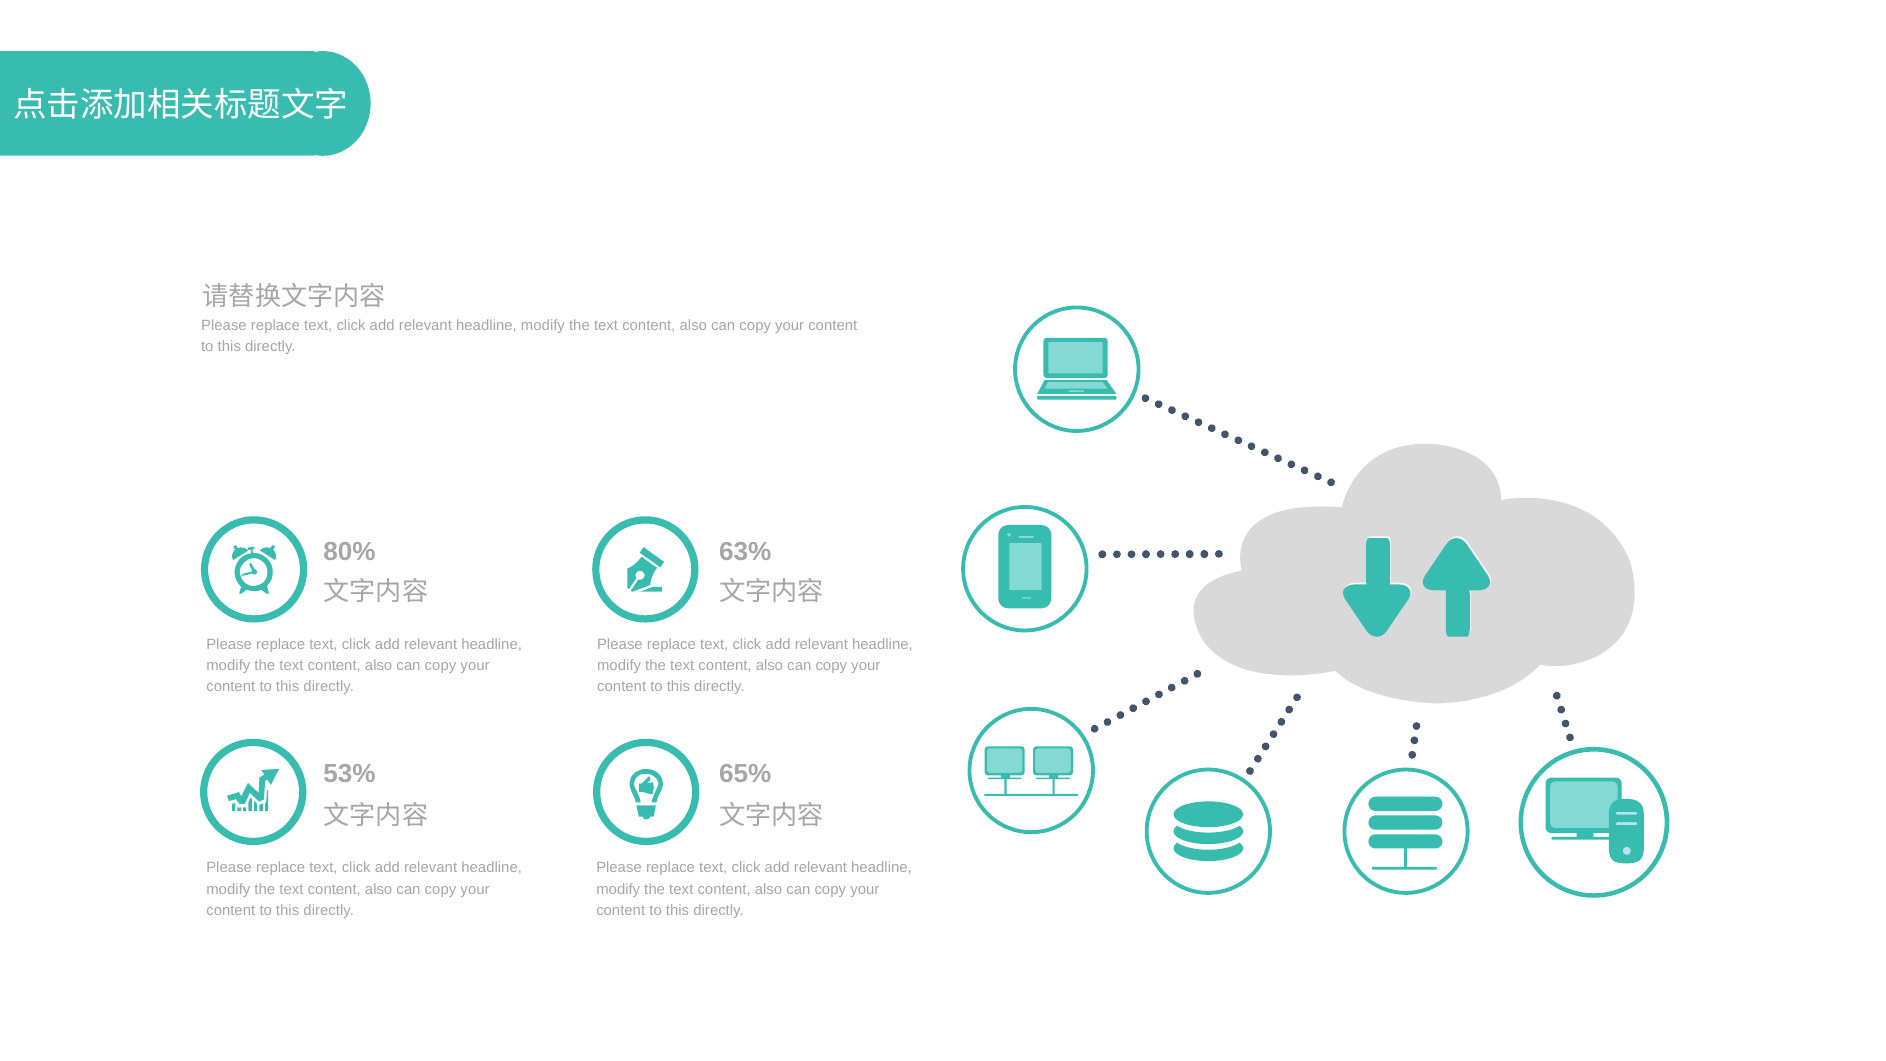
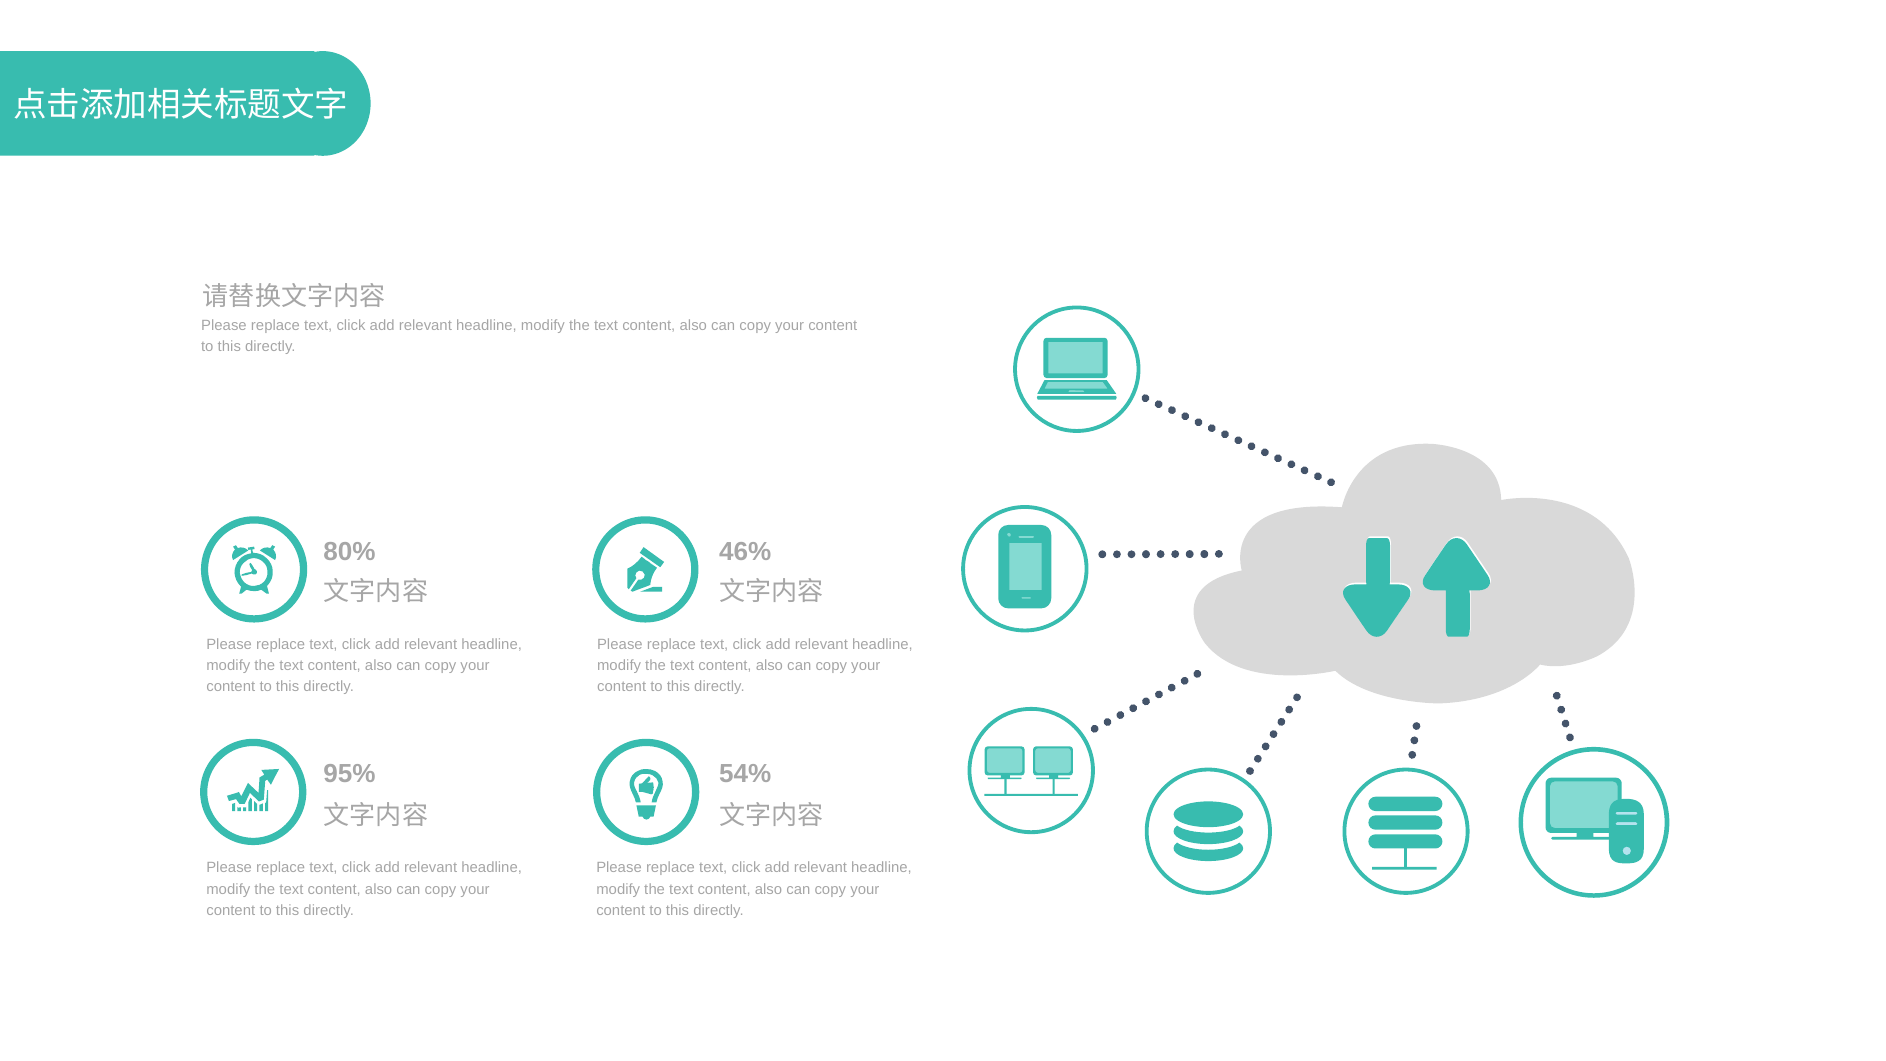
63%: 63% -> 46% (745, 552)
53%: 53% -> 95% (350, 774)
65%: 65% -> 54% (745, 774)
